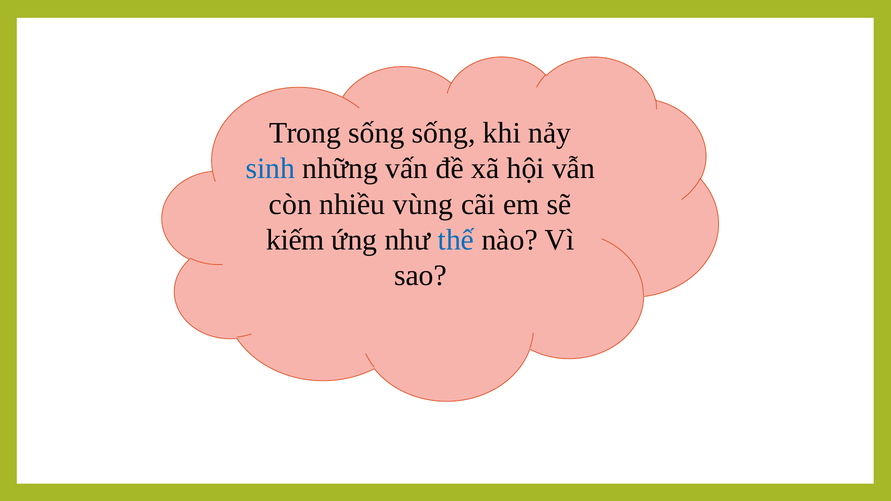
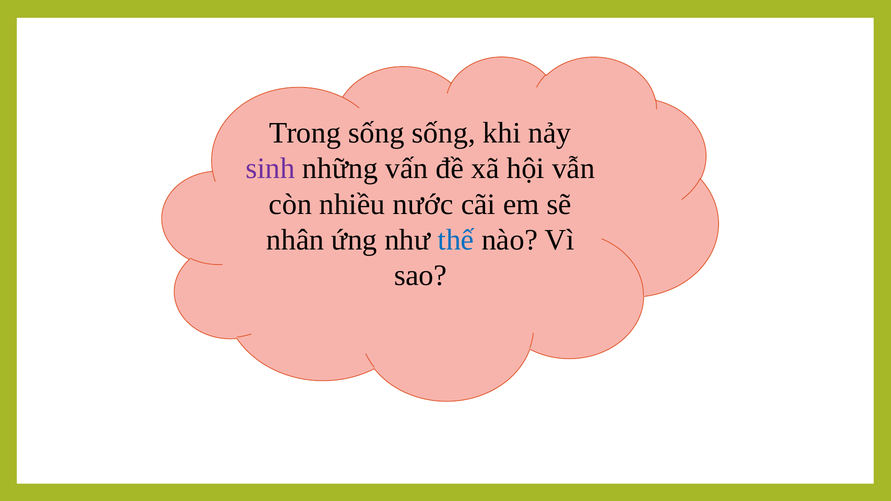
sinh colour: blue -> purple (270, 169)
vùng: vùng -> nước (423, 204)
kiếm: kiếm -> nhân (295, 240)
